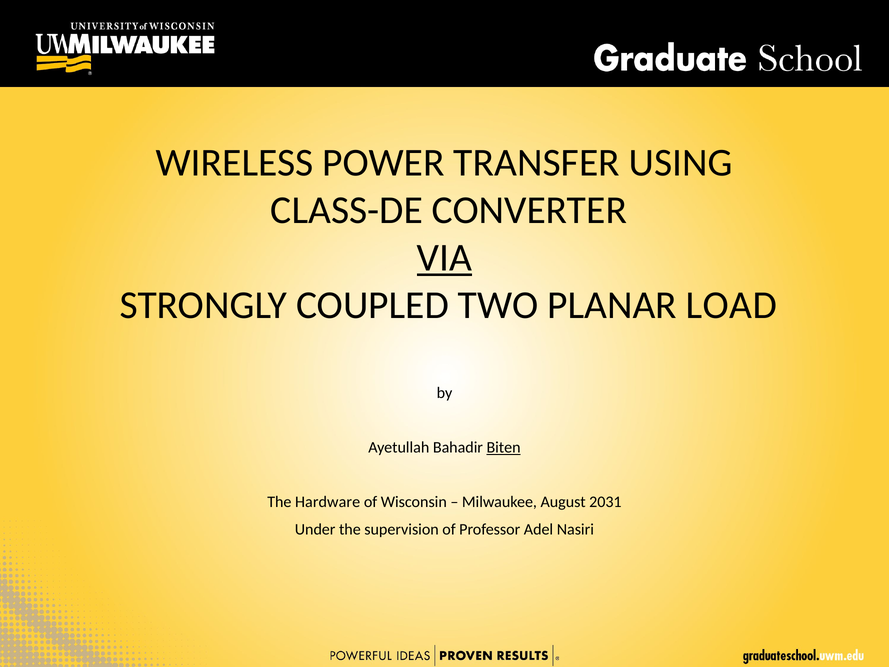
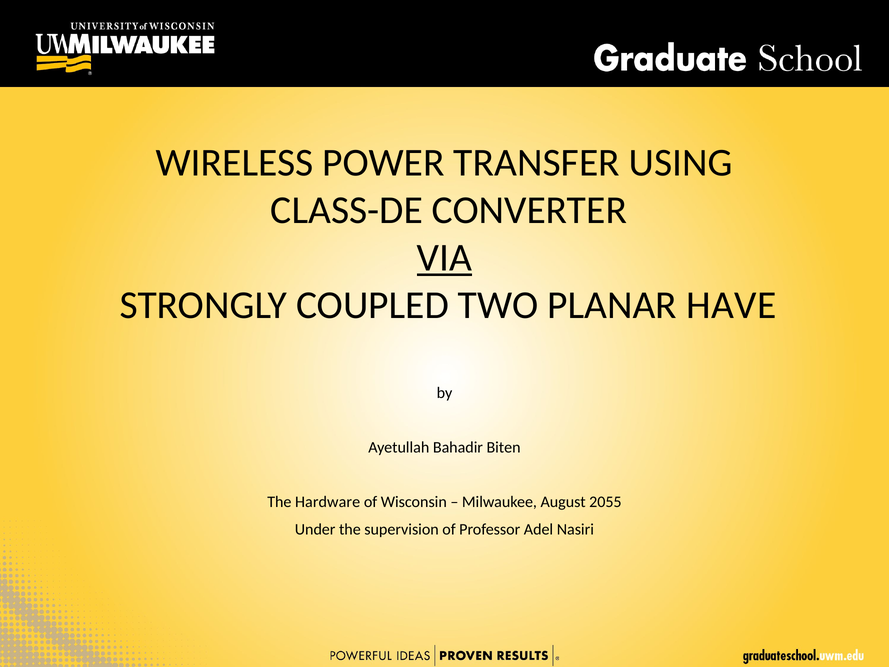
LOAD: LOAD -> HAVE (731, 305)
Biten underline: present -> none (504, 447)
2031: 2031 -> 2055 (605, 502)
